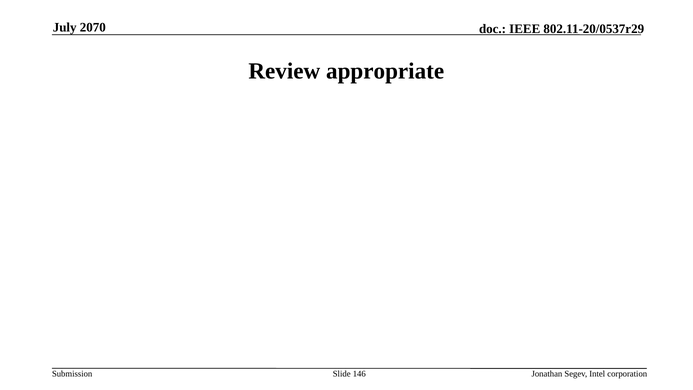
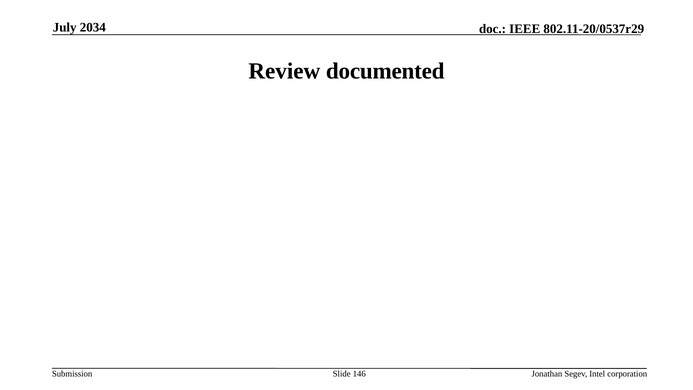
2070: 2070 -> 2034 (93, 28)
appropriate: appropriate -> documented (385, 71)
